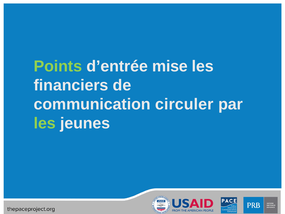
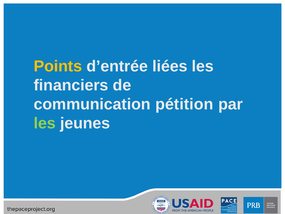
Points colour: light green -> yellow (58, 66)
mise: mise -> liées (170, 66)
circuler: circuler -> pétition (184, 104)
